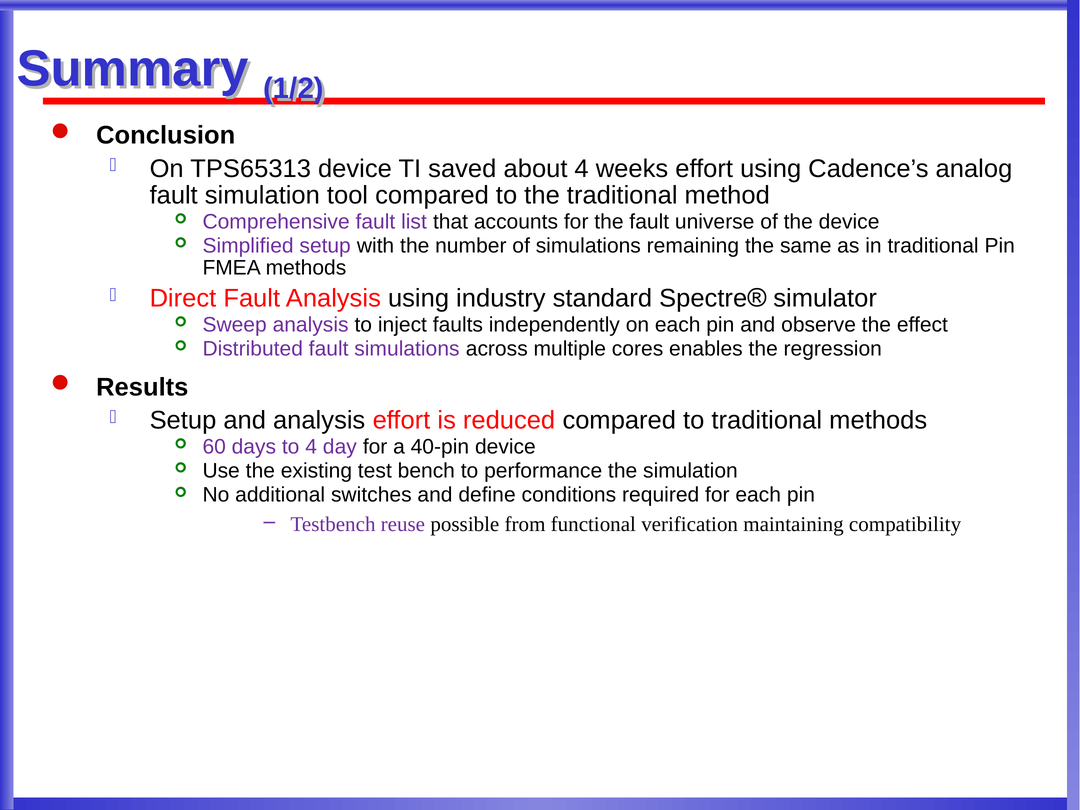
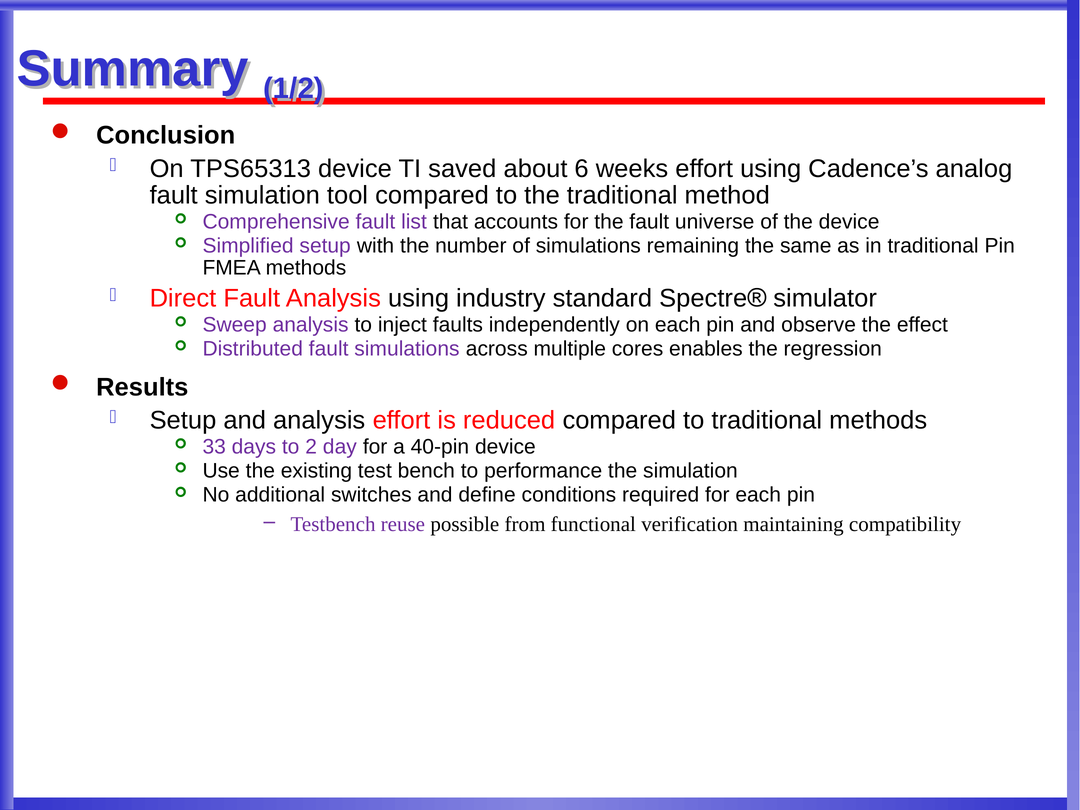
about 4: 4 -> 6 (582, 169)
60: 60 -> 33 (214, 447)
to 4: 4 -> 2 (311, 447)
